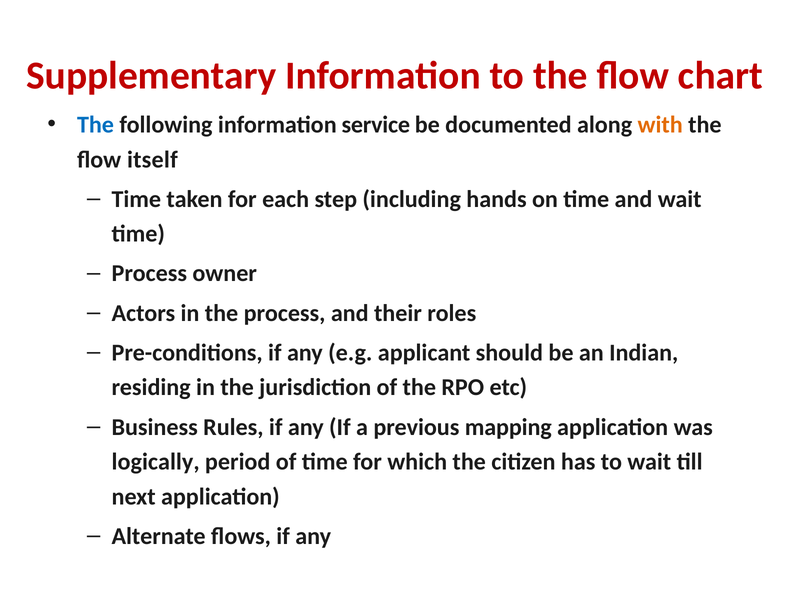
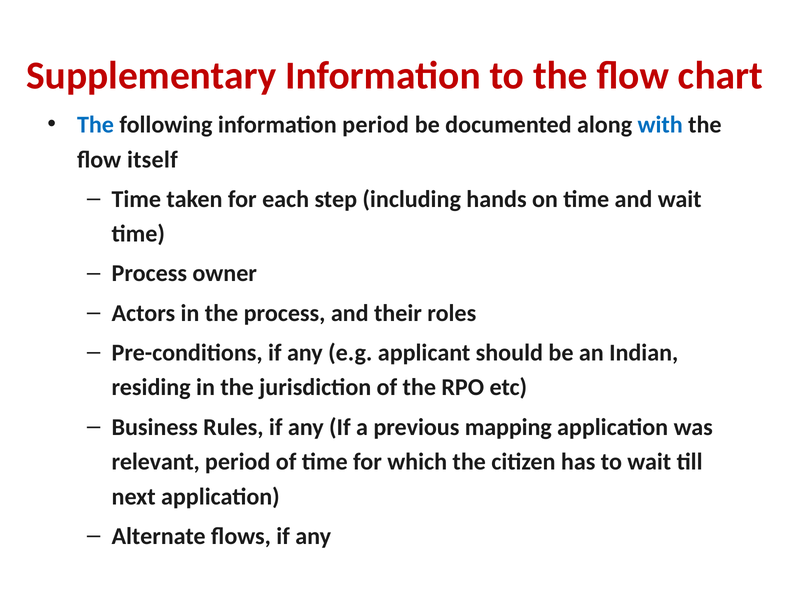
information service: service -> period (376, 125)
with colour: orange -> blue (660, 125)
logically: logically -> relevant (156, 461)
